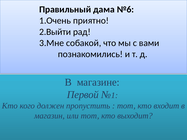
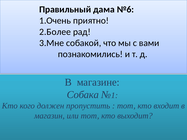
2.Выйти: 2.Выйти -> 2.Более (55, 32)
Первой: Первой -> Собака (83, 95)
